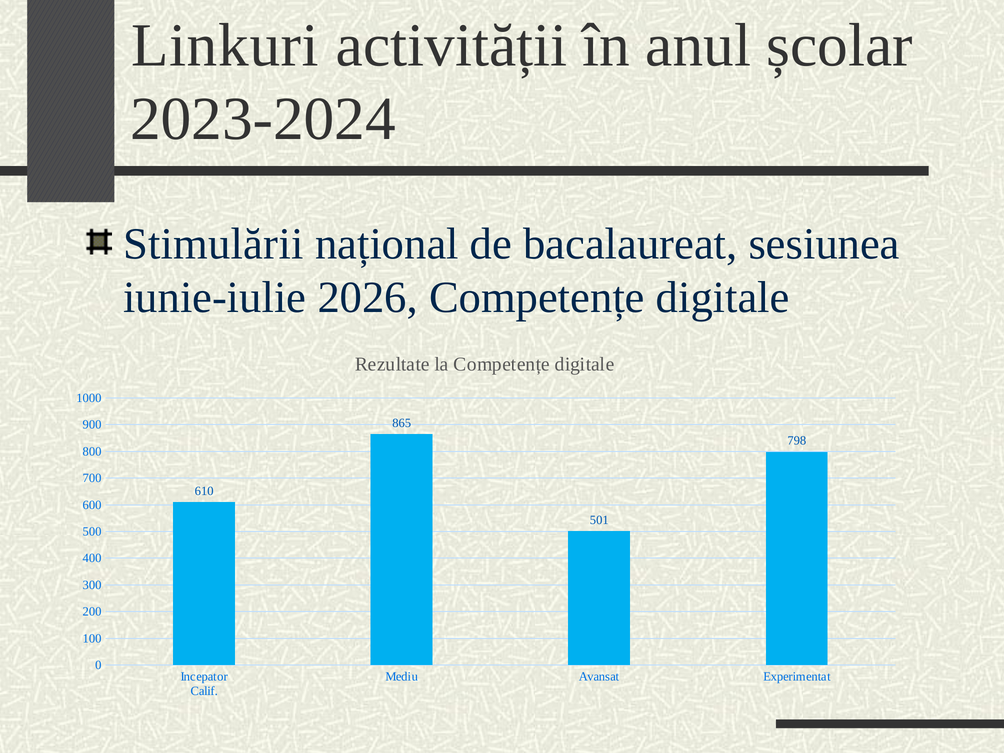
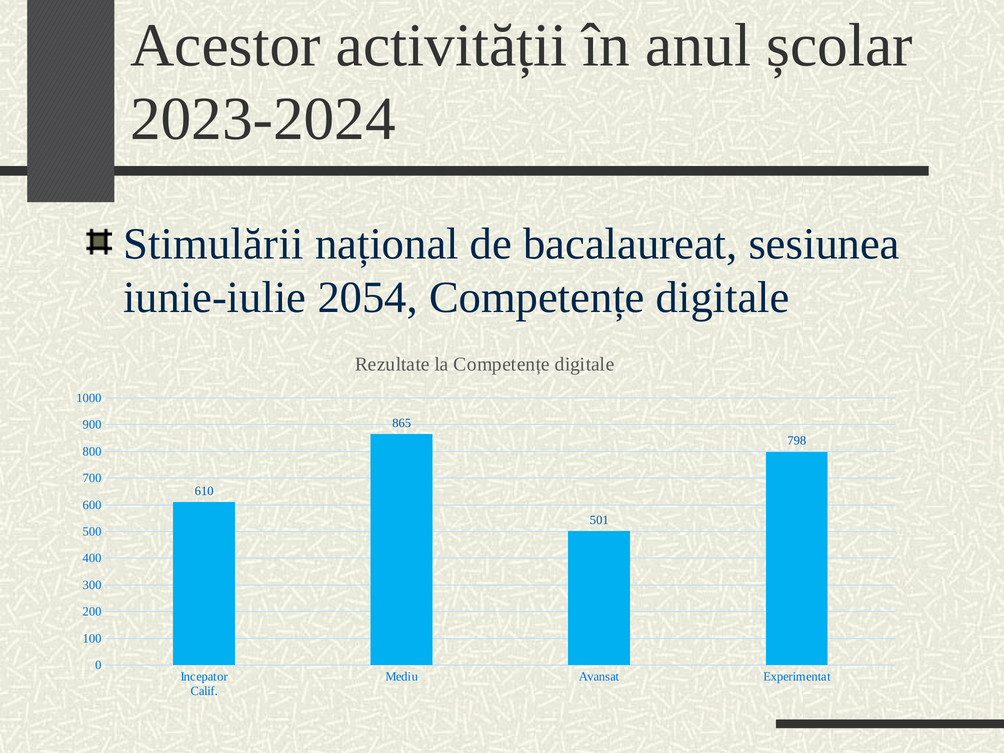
Linkuri: Linkuri -> Acestor (225, 46)
2026: 2026 -> 2054 (368, 298)
